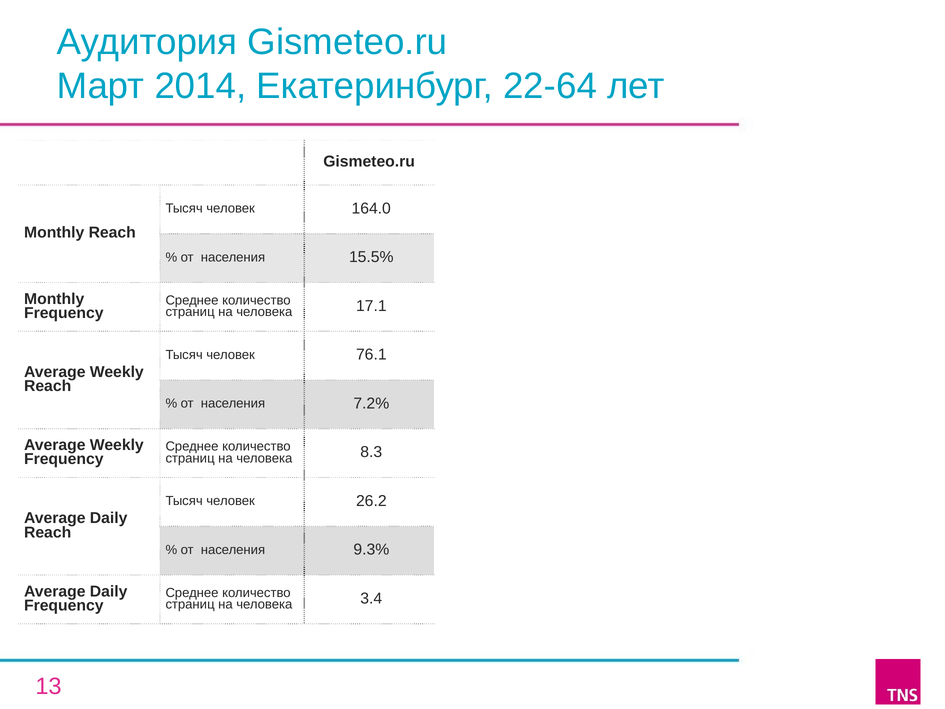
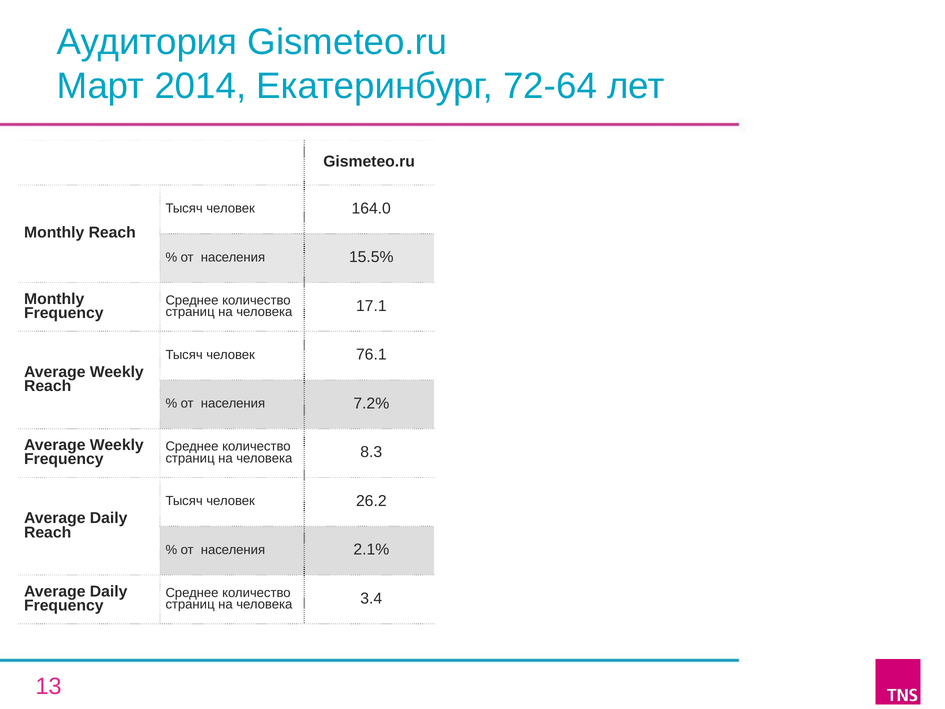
22-64: 22-64 -> 72-64 (550, 86)
9.3%: 9.3% -> 2.1% (371, 549)
